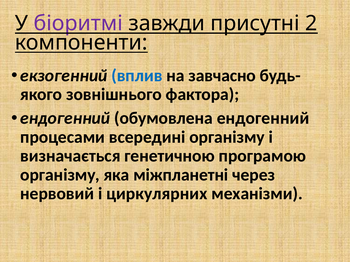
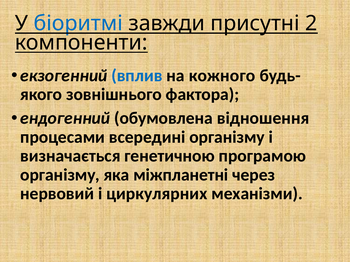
біоритмі colour: purple -> blue (78, 23)
завчасно: завчасно -> кожного (222, 76)
обумовлена ендогенний: ендогенний -> відношення (263, 118)
